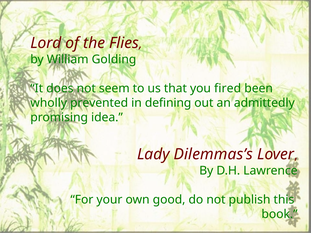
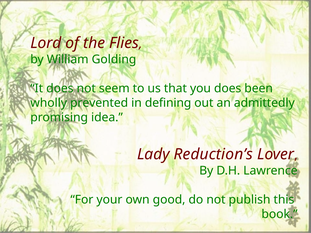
you fired: fired -> does (228, 88)
Dilemmas’s: Dilemmas’s -> Reduction’s (213, 154)
